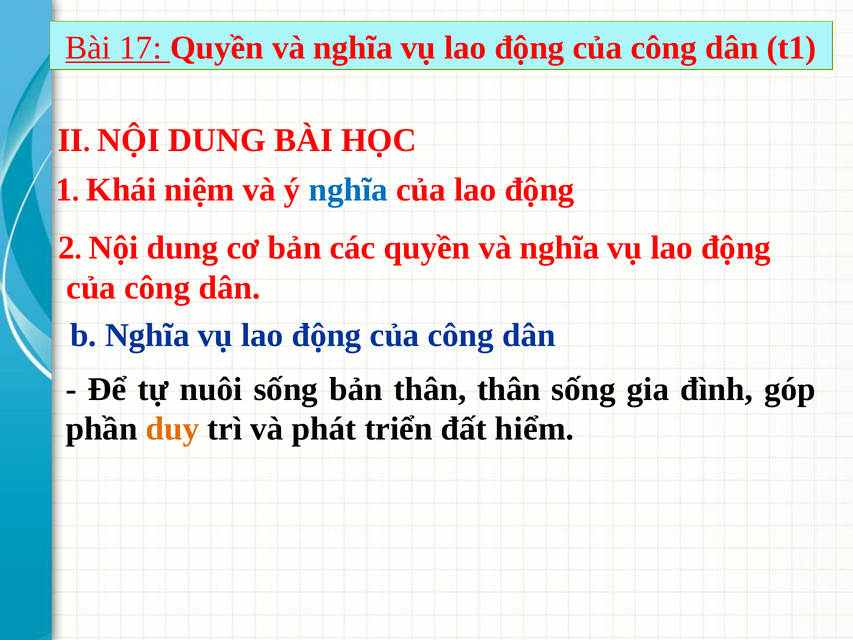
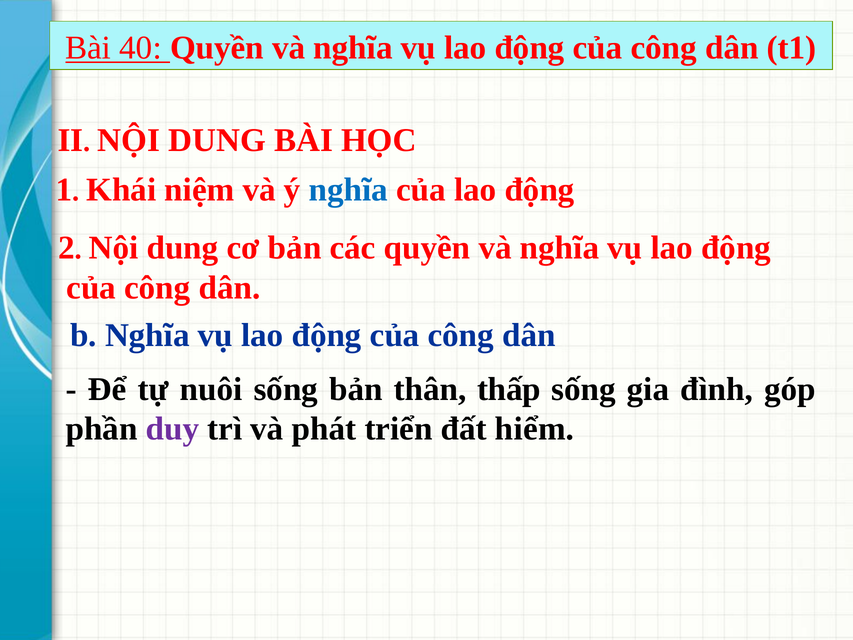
17: 17 -> 40 (141, 48)
thân thân: thân -> thấp (509, 389)
duy colour: orange -> purple (172, 429)
